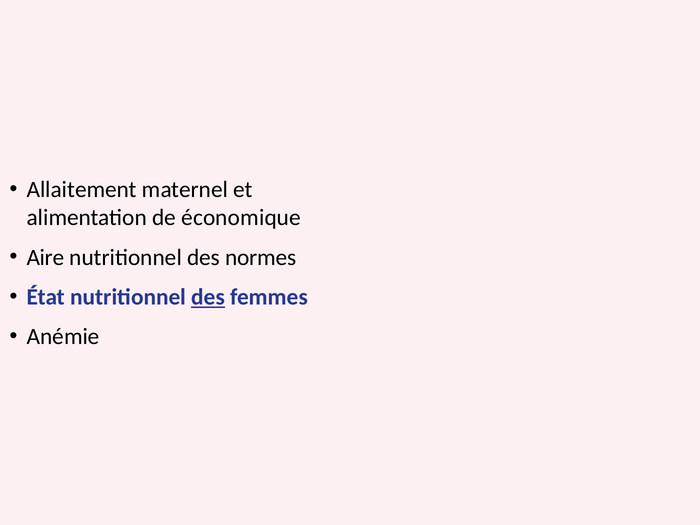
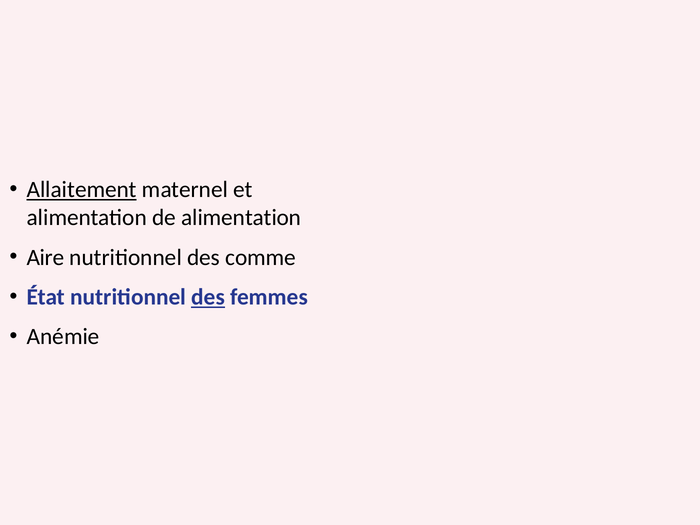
Allaitement underline: none -> present (82, 190)
de économique: économique -> alimentation (241, 218)
normes: normes -> comme (261, 257)
